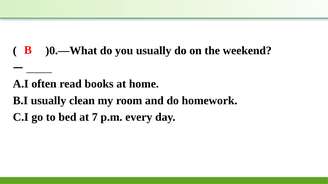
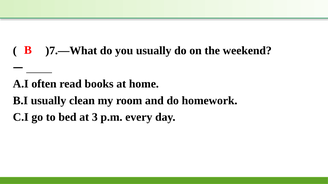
)0.—What: )0.—What -> )7.—What (71, 51)
7: 7 -> 3 (95, 117)
